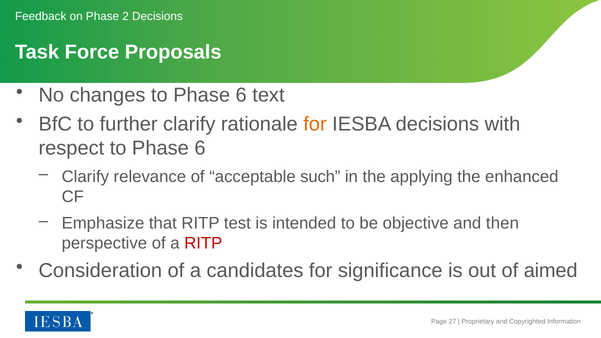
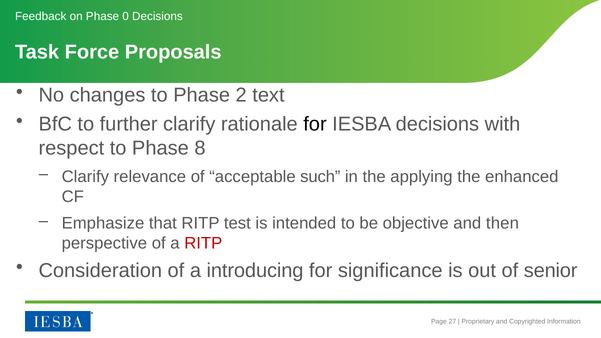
2: 2 -> 0 (126, 17)
changes to Phase 6: 6 -> 2 (241, 95)
for colour: orange -> black (315, 124)
respect to Phase 6: 6 -> 8 (200, 148)
candidates: candidates -> introducing (255, 271)
aimed: aimed -> senior (551, 271)
